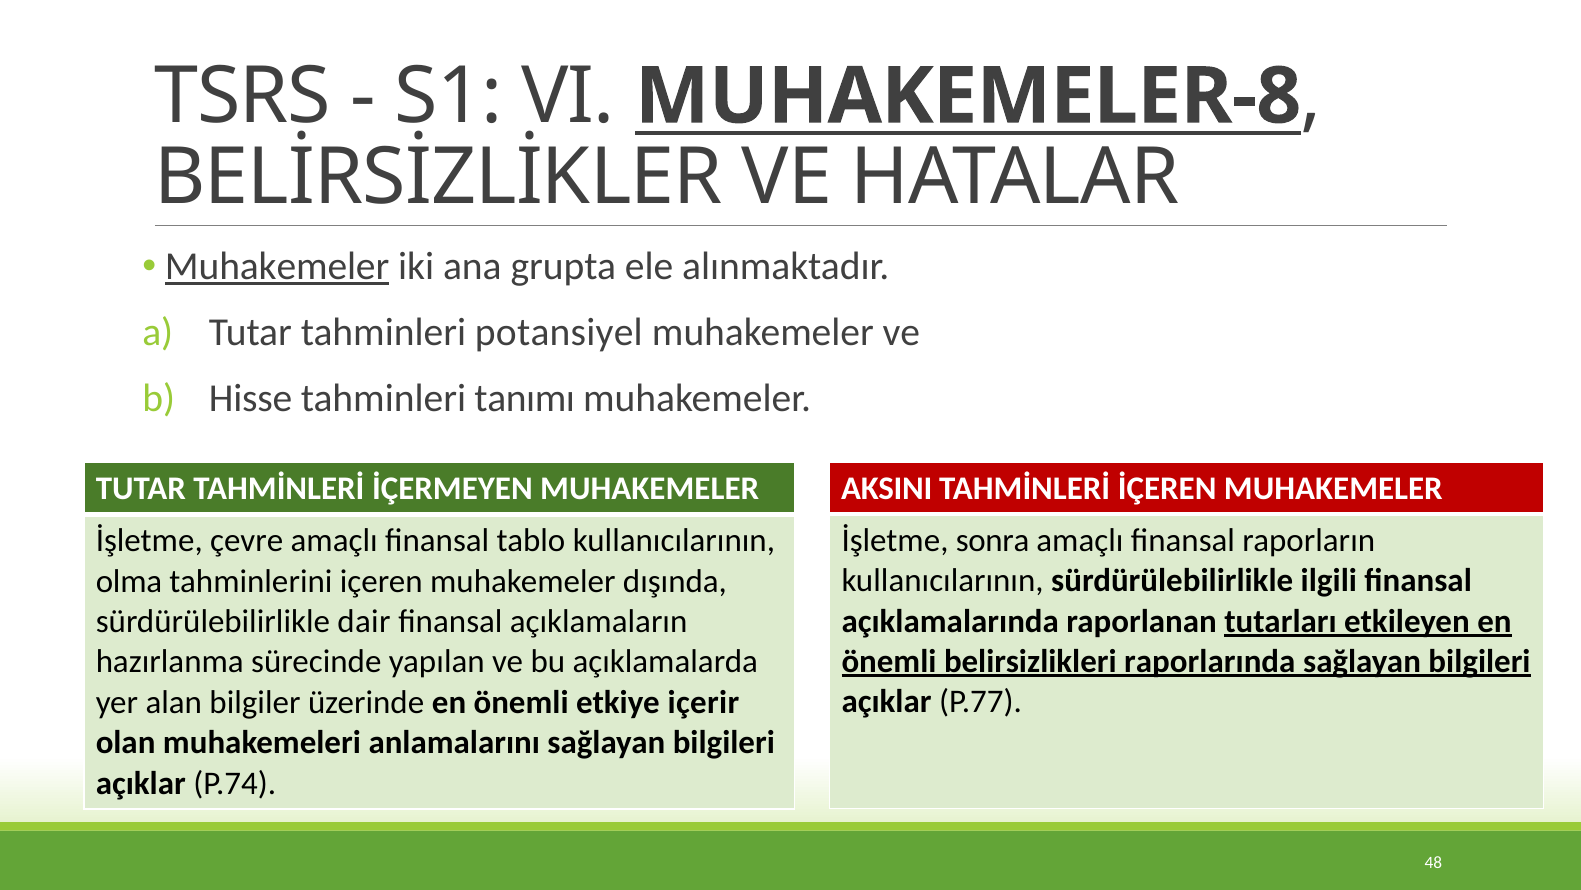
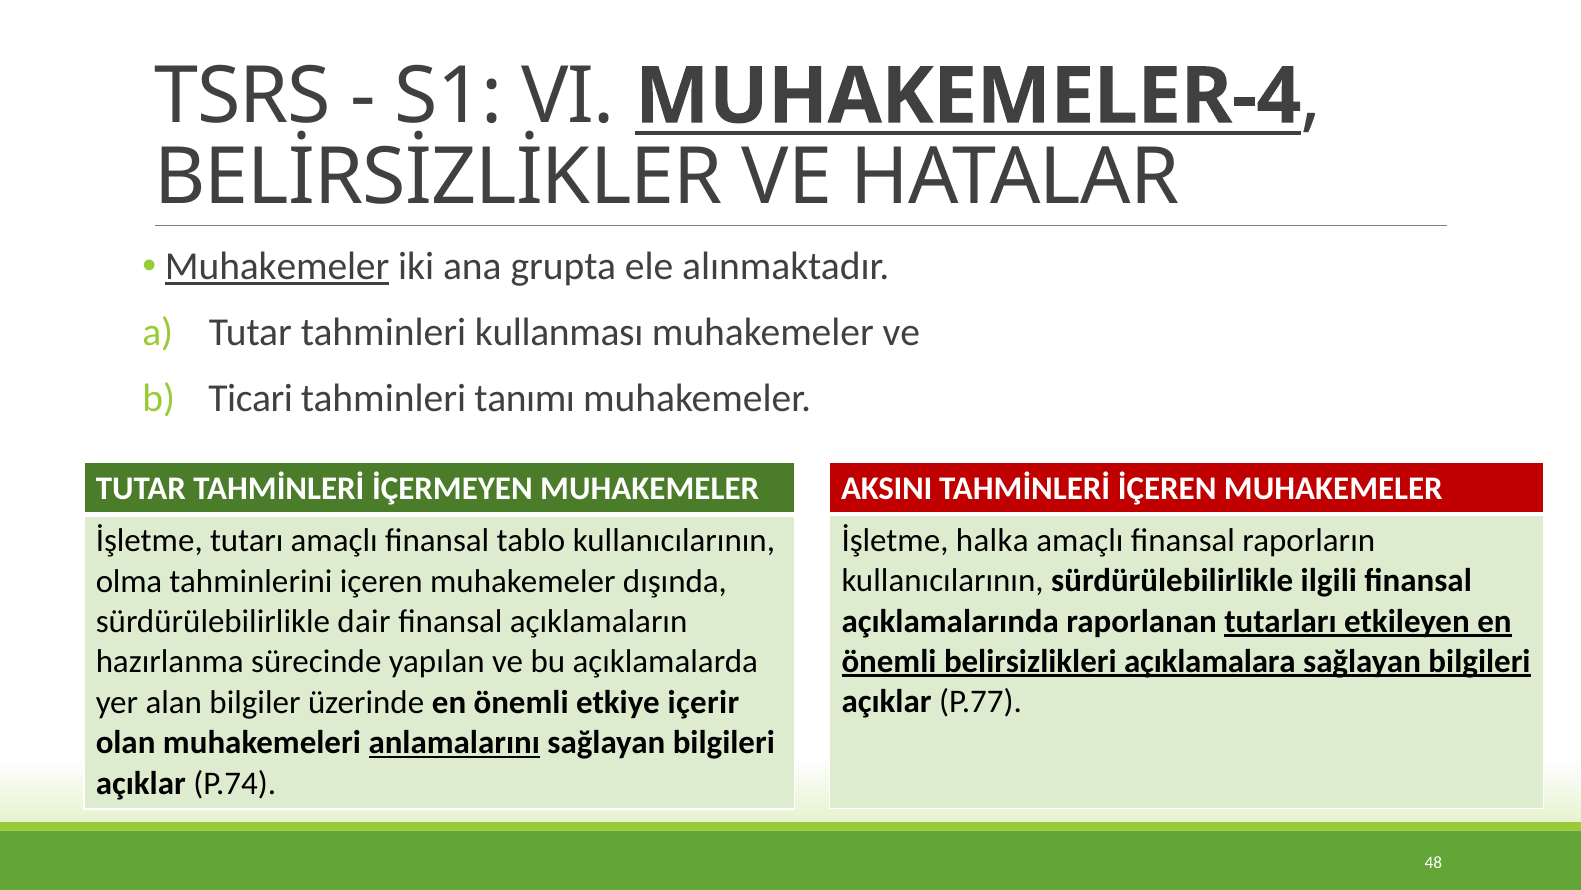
MUHAKEMELER-8: MUHAKEMELER-8 -> MUHAKEMELER-4 (968, 97)
potansiyel: potansiyel -> kullanması (559, 332)
Hisse: Hisse -> Ticari (251, 398)
sonra: sonra -> halka (992, 540)
çevre: çevre -> tutarı (247, 541)
raporlarında: raporlarında -> açıklamalara (1210, 661)
anlamalarını underline: none -> present (454, 742)
